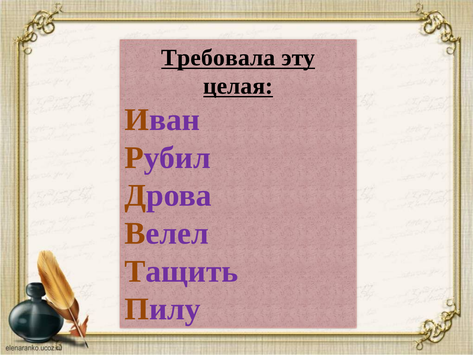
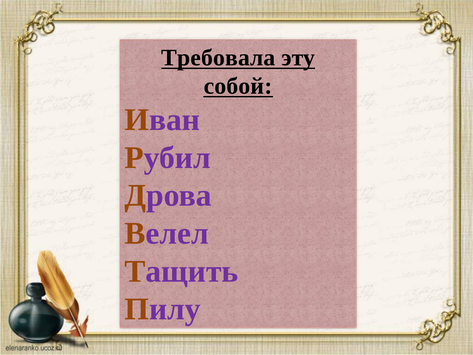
целая: целая -> собой (238, 86)
